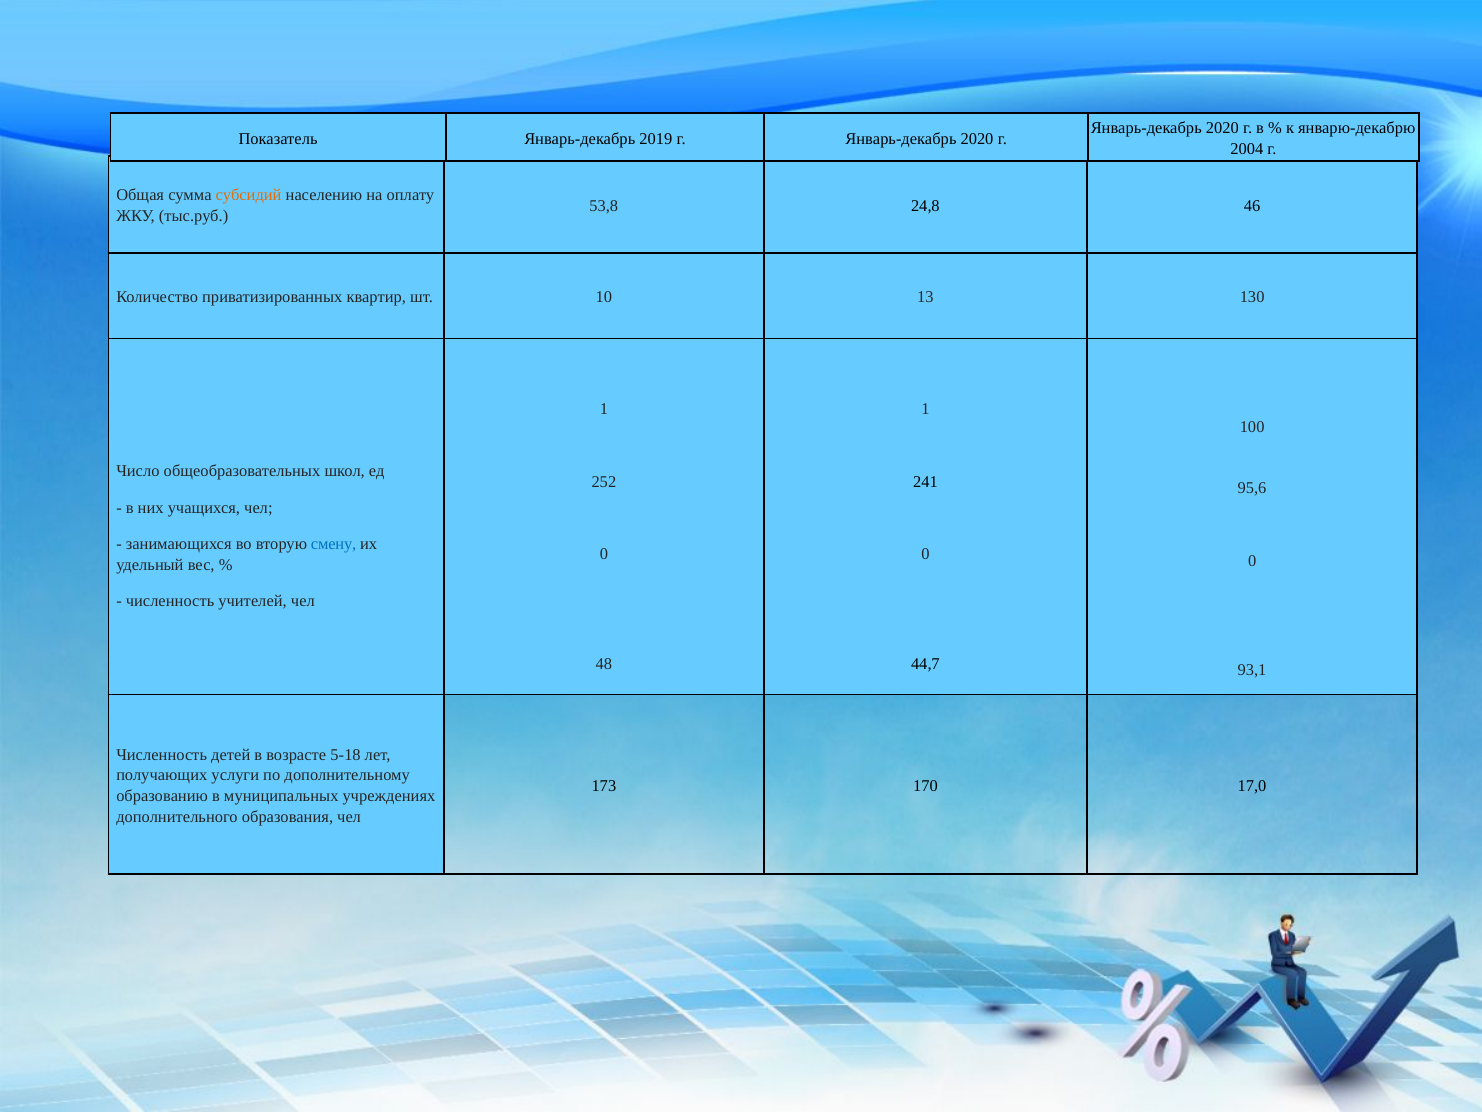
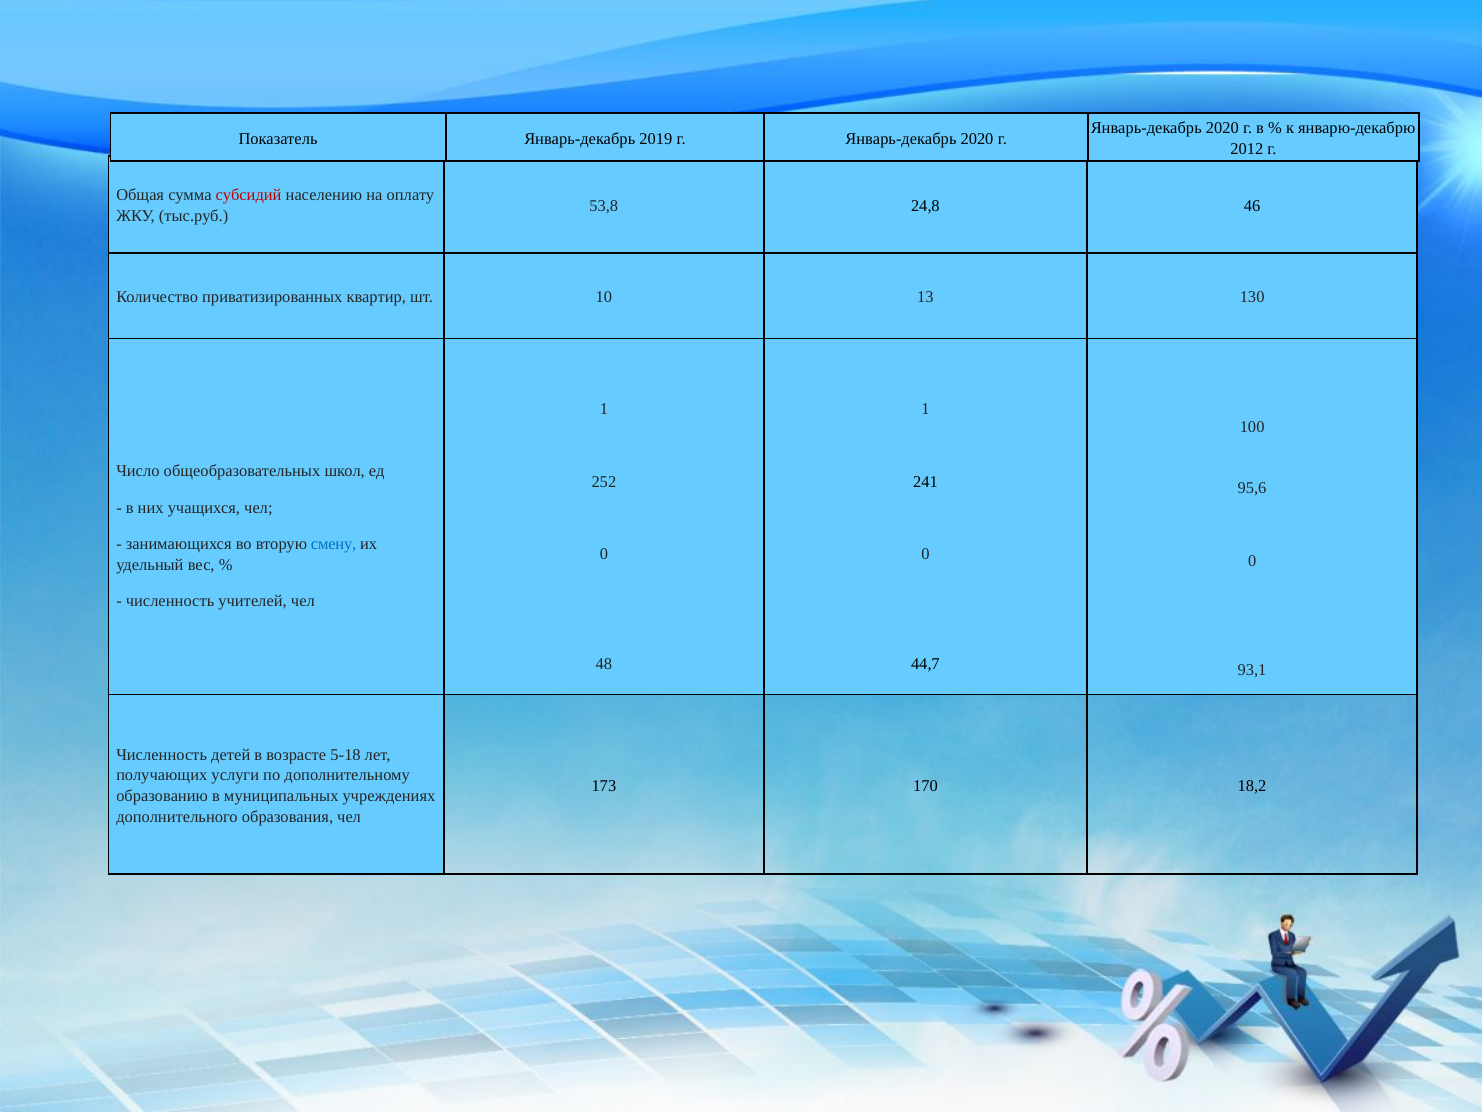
2004: 2004 -> 2012 (1247, 149)
субсидий colour: orange -> red (249, 195)
17,0: 17,0 -> 18,2 (1252, 786)
